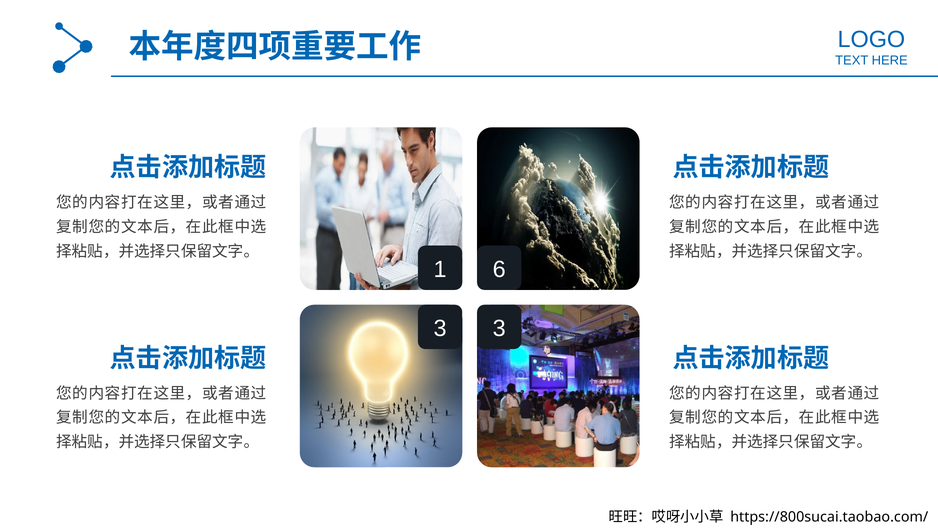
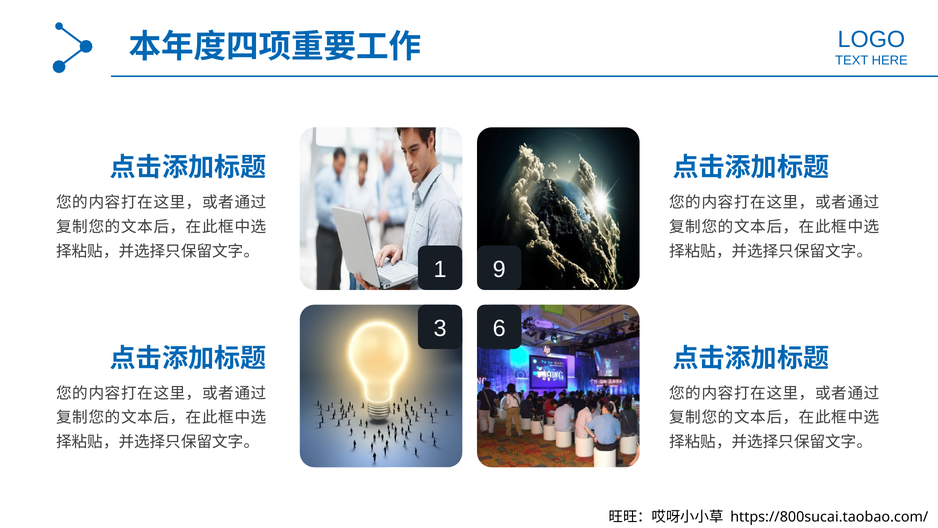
6: 6 -> 9 (499, 269)
3 3: 3 -> 6 (499, 328)
